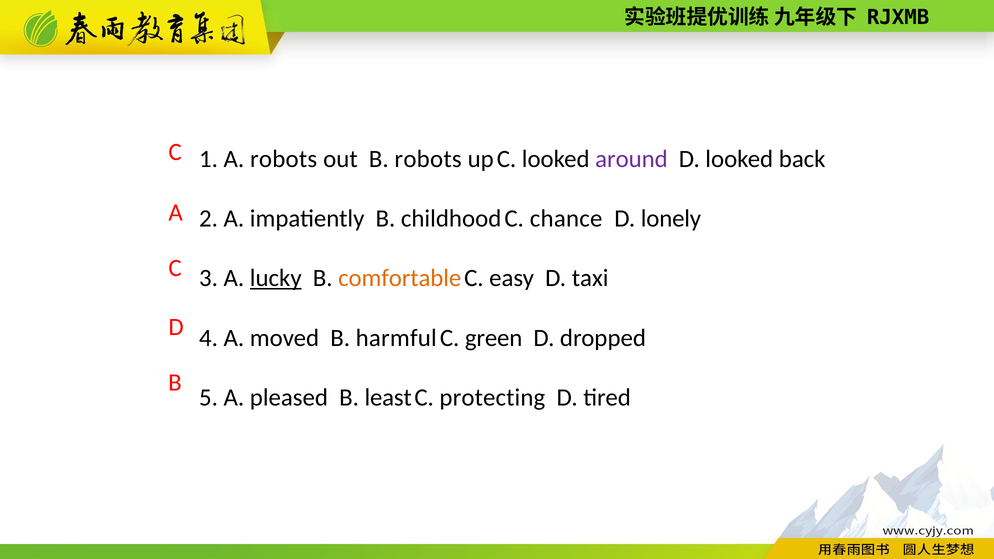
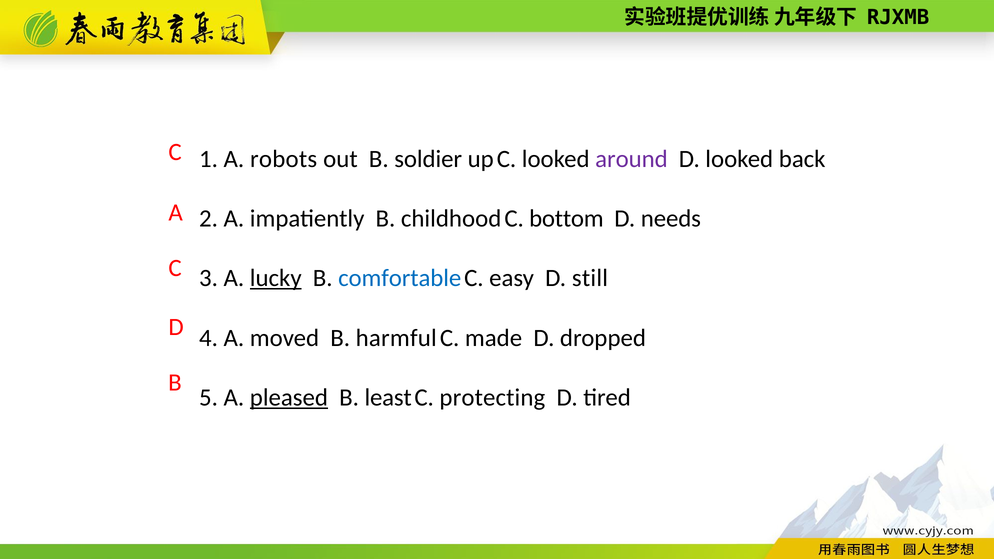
B robots: robots -> soldier (428, 159)
chance: chance -> bottom (566, 219)
lonely: lonely -> needs (671, 219)
comfortable colour: orange -> blue (400, 278)
taxi: taxi -> still (590, 278)
green: green -> made (494, 338)
pleased underline: none -> present (289, 398)
